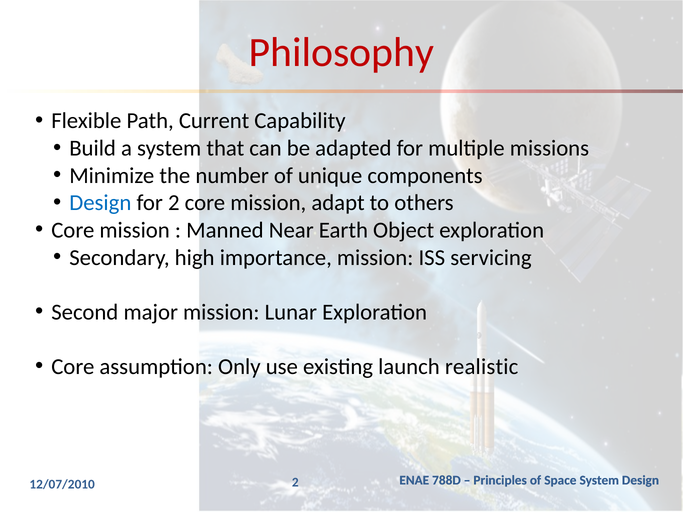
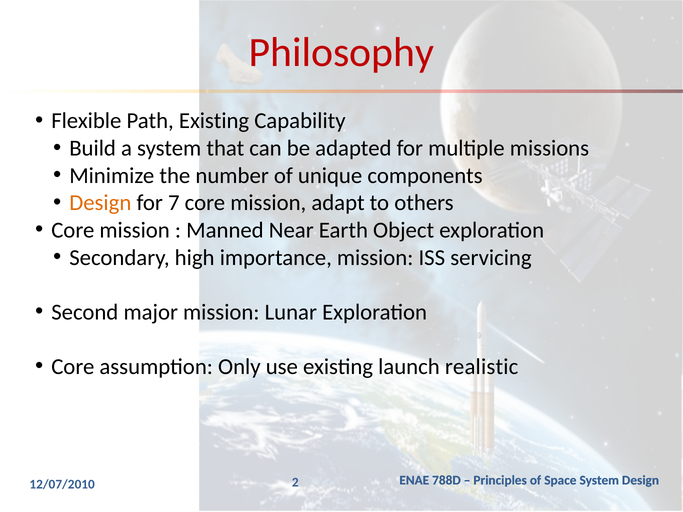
Path Current: Current -> Existing (214, 121)
Design colour: blue -> orange (100, 203)
for 2: 2 -> 7 (174, 203)
